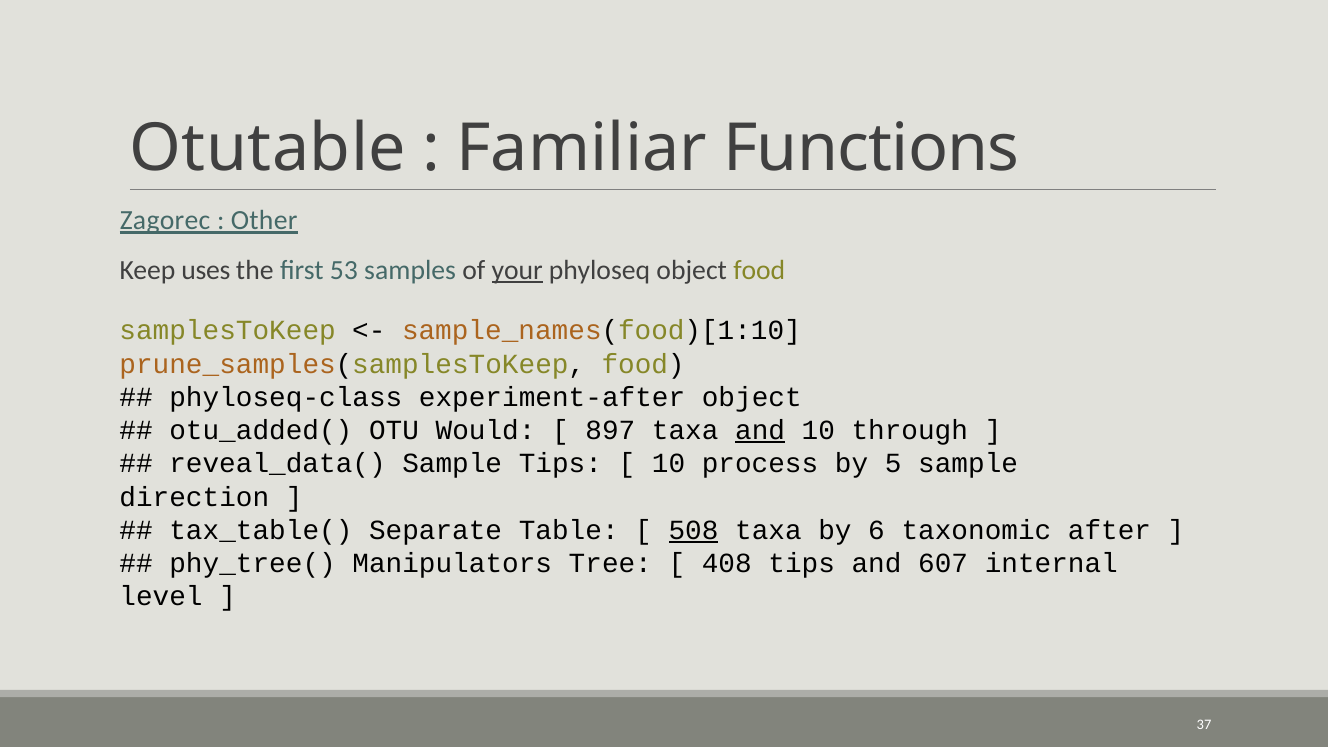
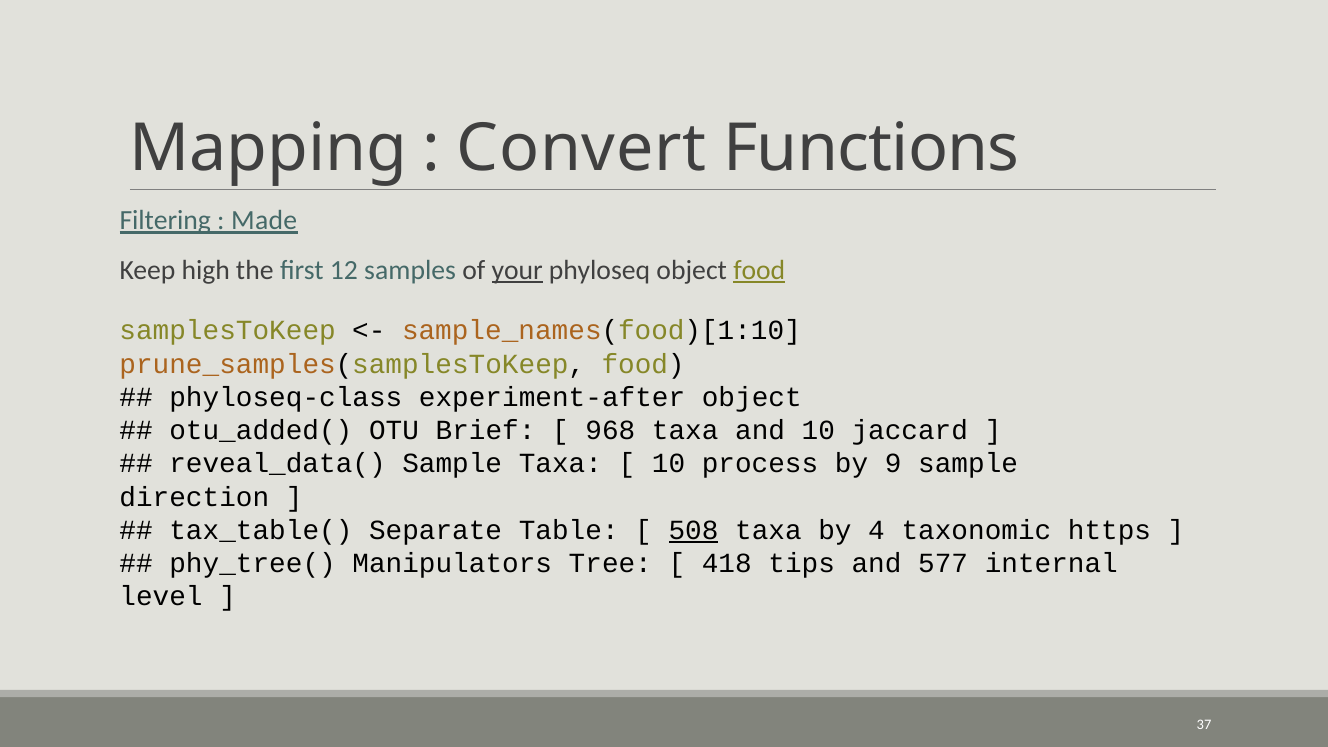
Otutable: Otutable -> Mapping (268, 149)
Familiar: Familiar -> Convert (581, 149)
Zagorec: Zagorec -> Filtering (165, 221)
Other: Other -> Made (264, 221)
uses: uses -> high (206, 270)
53: 53 -> 12 (344, 270)
food underline: none -> present (759, 270)
Would: Would -> Brief (486, 430)
897: 897 -> 968 (610, 430)
and underline: present -> none (760, 430)
through: through -> jaccard (910, 430)
Sample Tips: Tips -> Taxa (560, 464)
5: 5 -> 9 (893, 464)
6: 6 -> 4 (876, 530)
after: after -> https (1110, 530)
408: 408 -> 418 (727, 563)
607: 607 -> 577 (943, 563)
